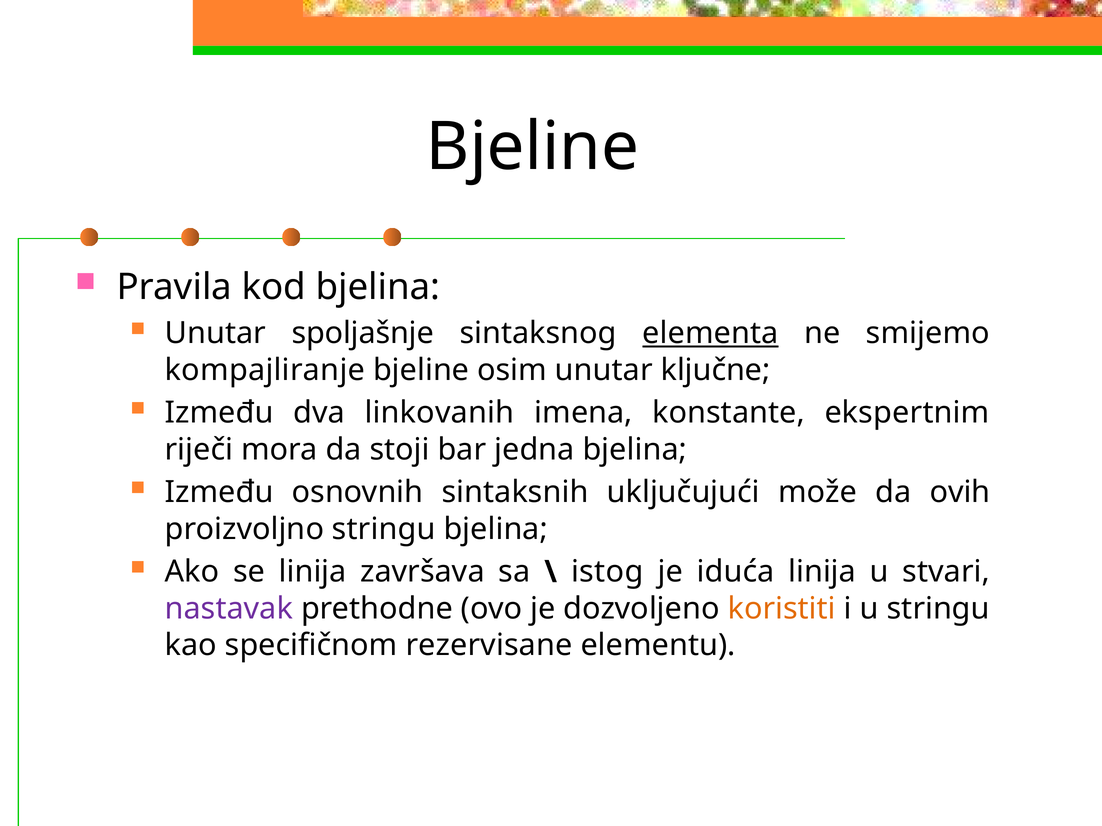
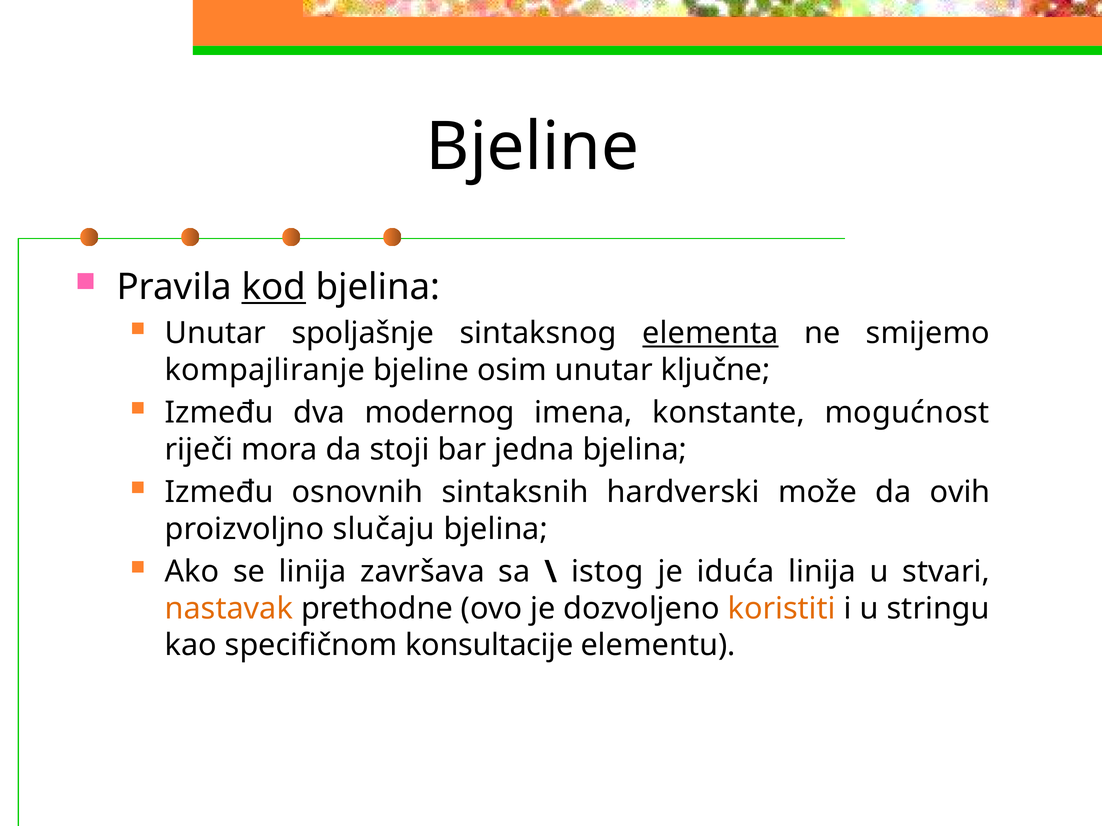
kod underline: none -> present (274, 287)
linkovanih: linkovanih -> modernog (440, 413)
ekspertnim: ekspertnim -> mogućnost (907, 413)
uključujući: uključujući -> hardverski (683, 493)
proizvoljno stringu: stringu -> slučaju (384, 529)
nastavak colour: purple -> orange (229, 609)
rezervisane: rezervisane -> konsultacije (489, 646)
